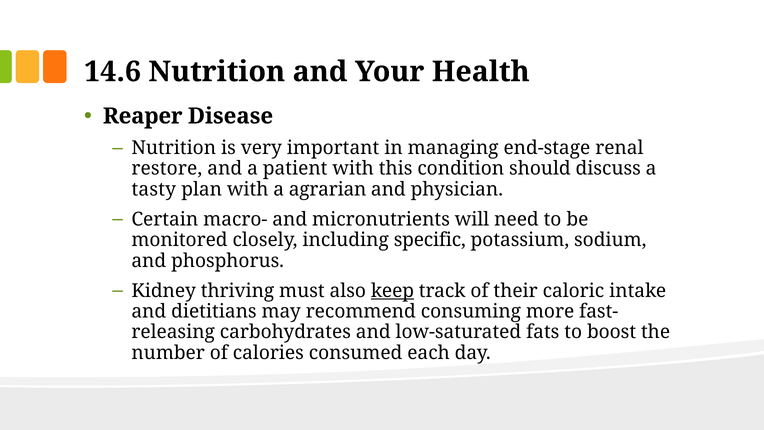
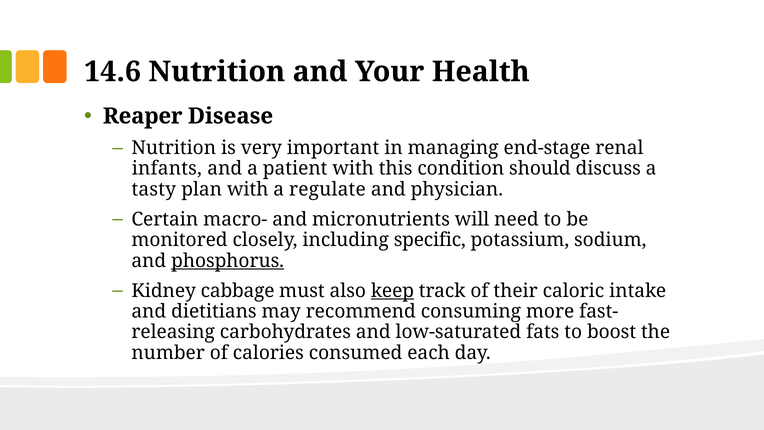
restore: restore -> infants (167, 169)
agrarian: agrarian -> regulate (327, 189)
phosphorus underline: none -> present (228, 261)
thriving: thriving -> cabbage (238, 291)
